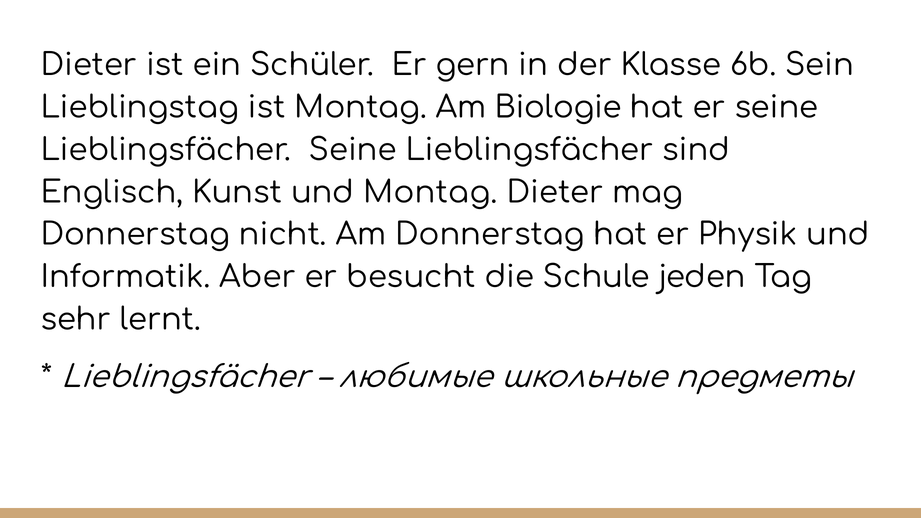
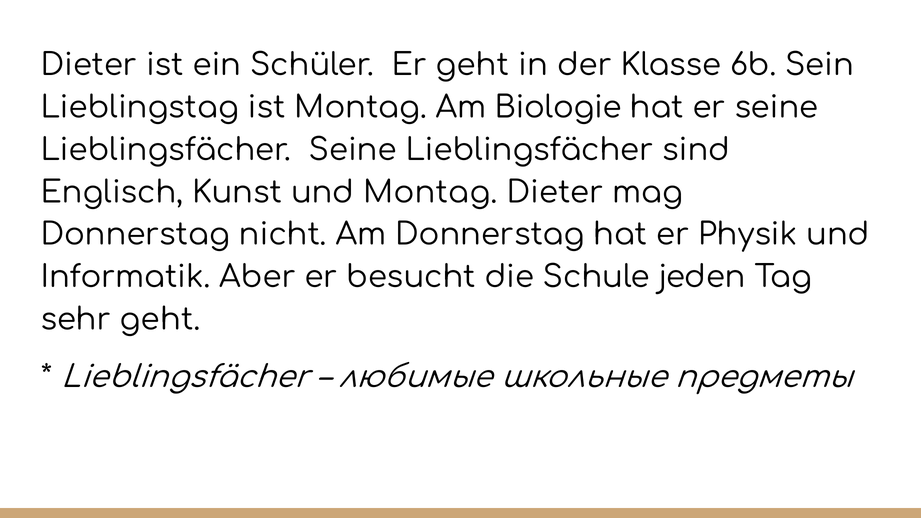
Er gern: gern -> geht (473, 65)
sehr lernt: lernt -> geht (160, 319)
